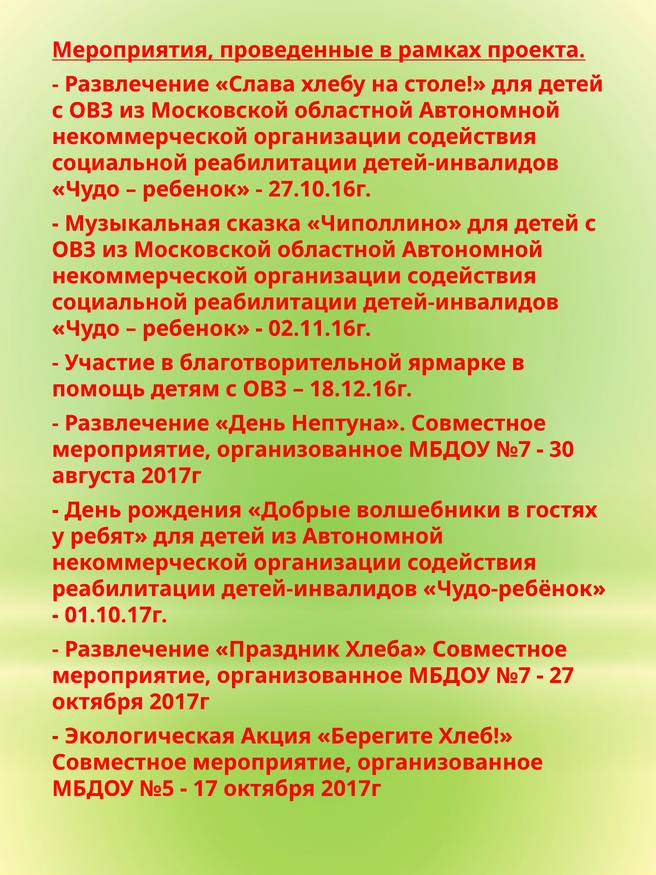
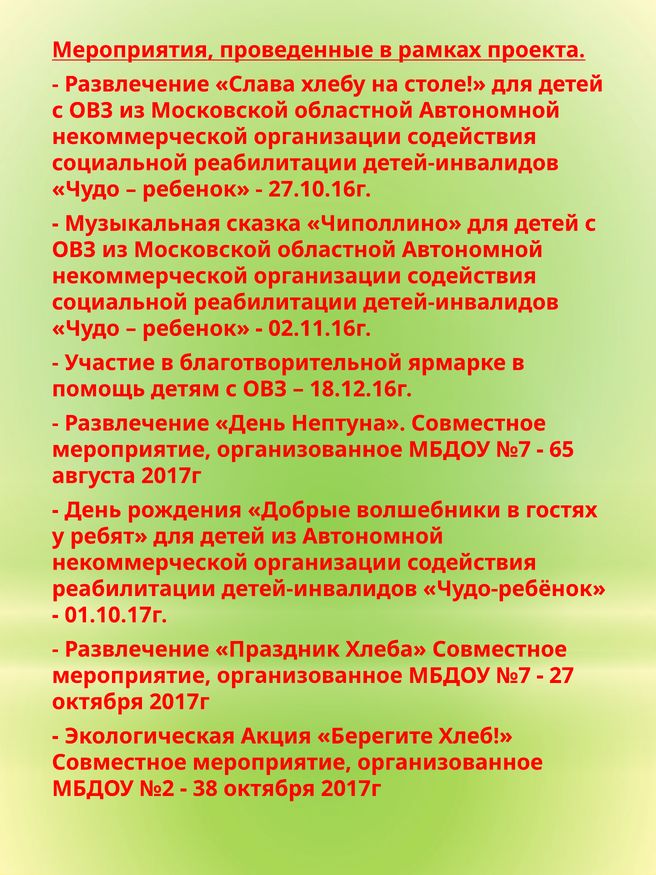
30: 30 -> 65 (562, 449)
№5: №5 -> №2 (157, 788)
17: 17 -> 38 (205, 788)
